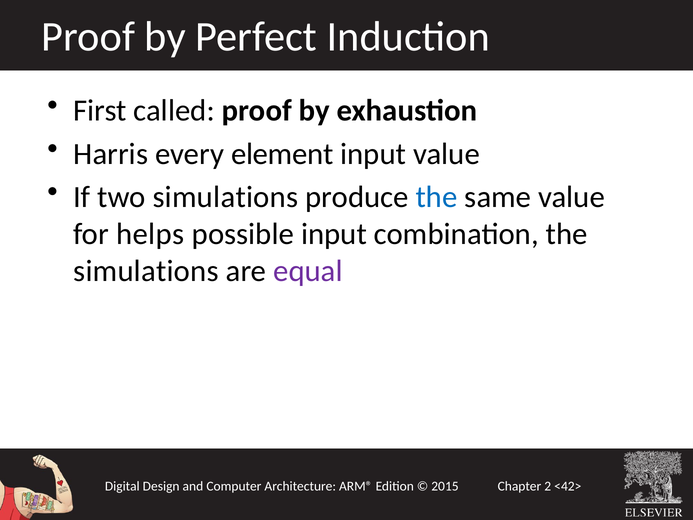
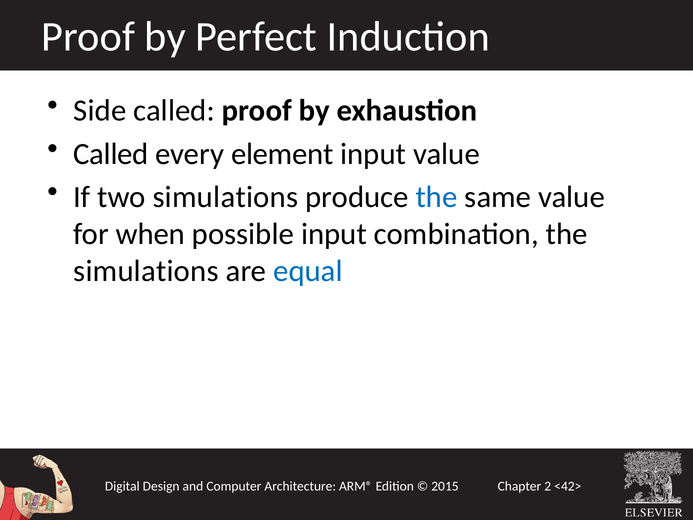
First: First -> Side (100, 111)
Harris: Harris -> Called (111, 154)
helps: helps -> when (150, 234)
equal colour: purple -> blue (308, 271)
